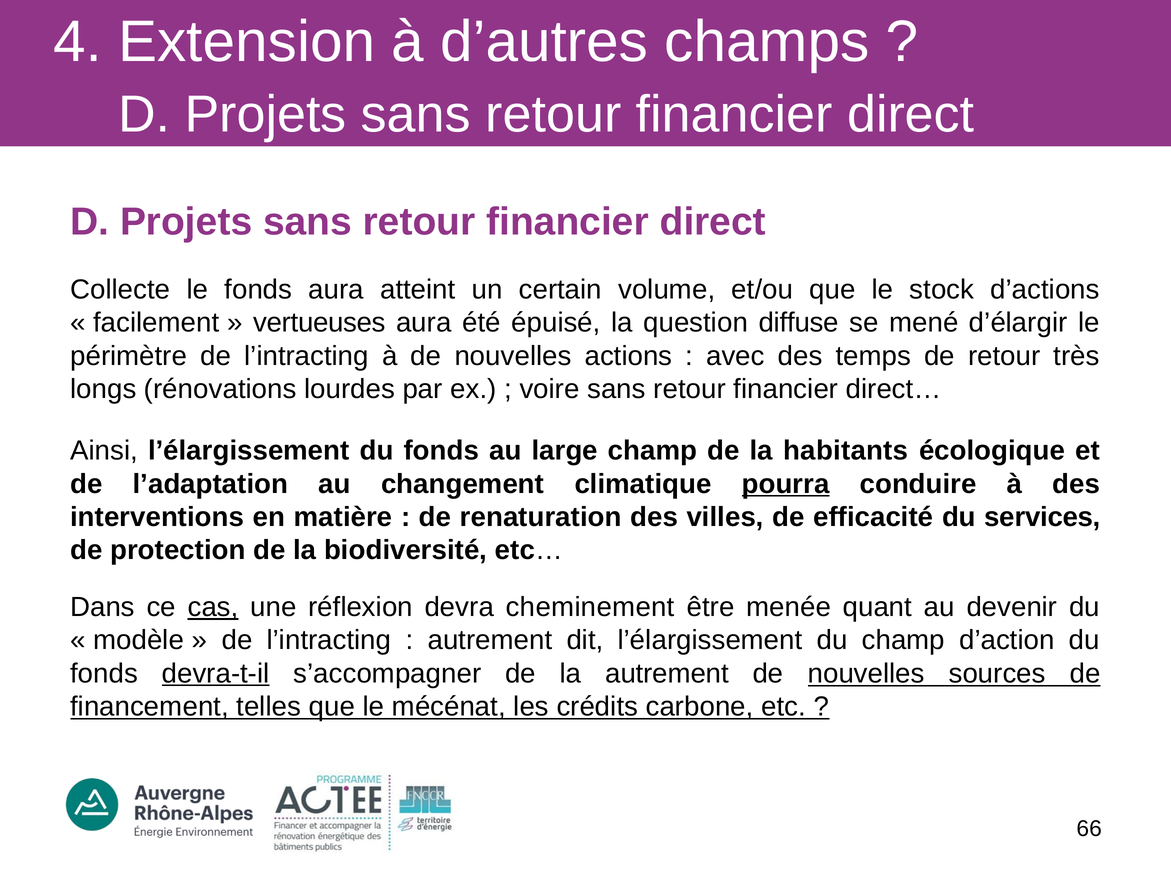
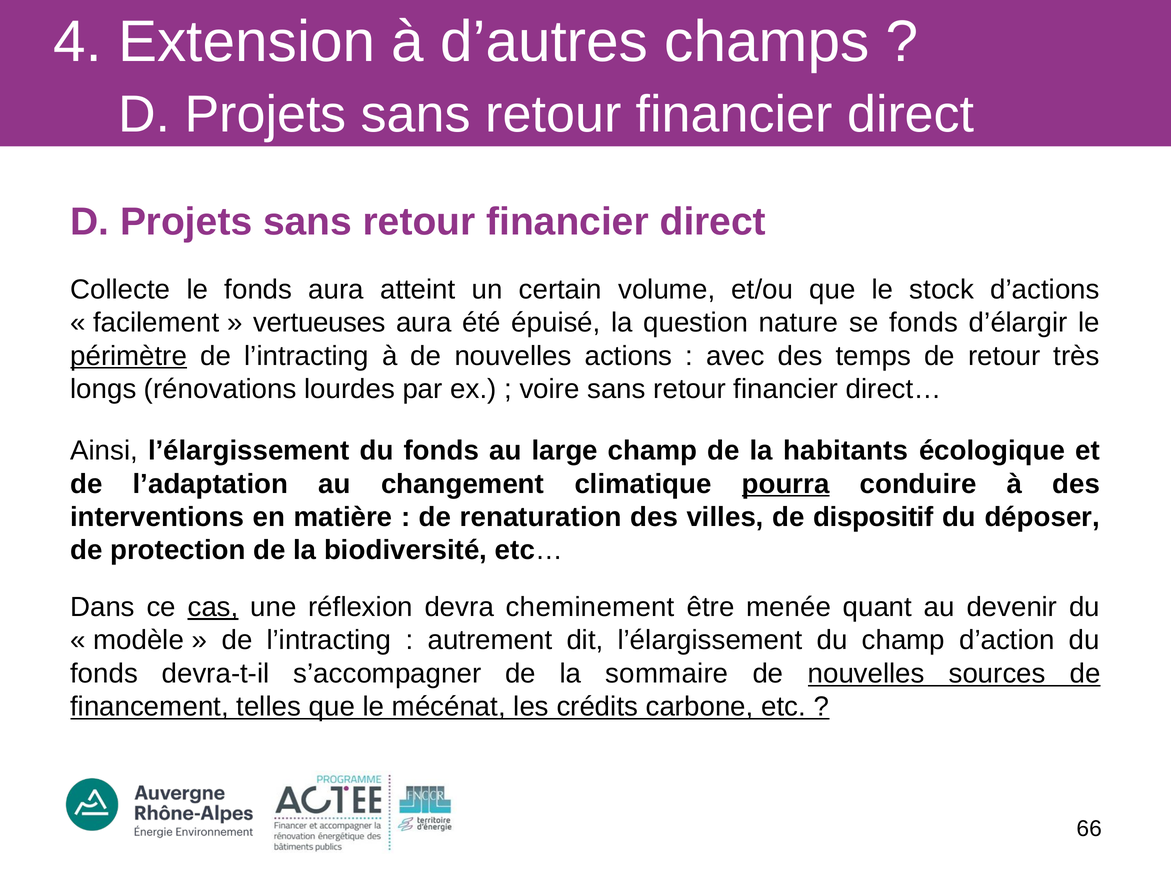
diffuse: diffuse -> nature (798, 323)
se mené: mené -> fonds (924, 323)
périmètre underline: none -> present (129, 356)
efficacité: efficacité -> dispositif (873, 517)
services: services -> déposer (1042, 517)
devra-t-il underline: present -> none (216, 674)
la autrement: autrement -> sommaire (667, 674)
